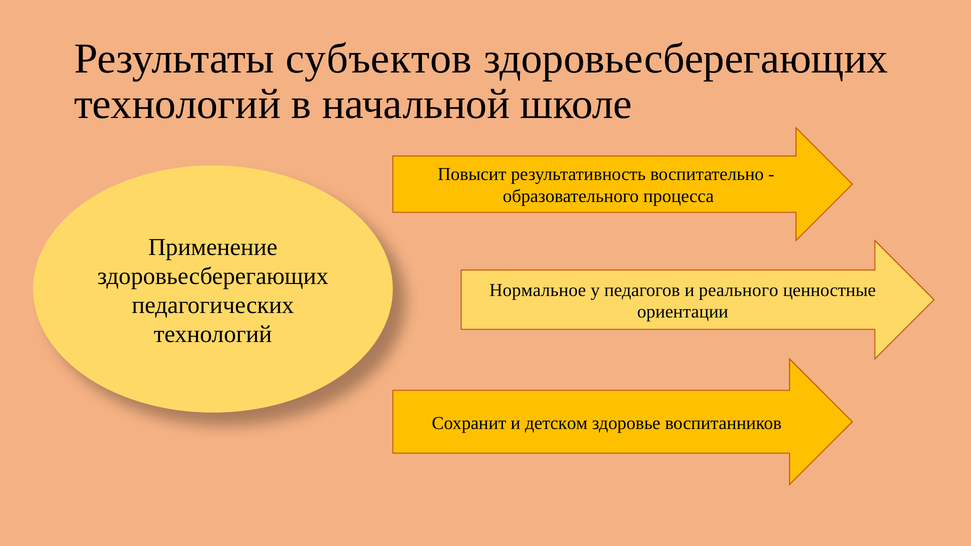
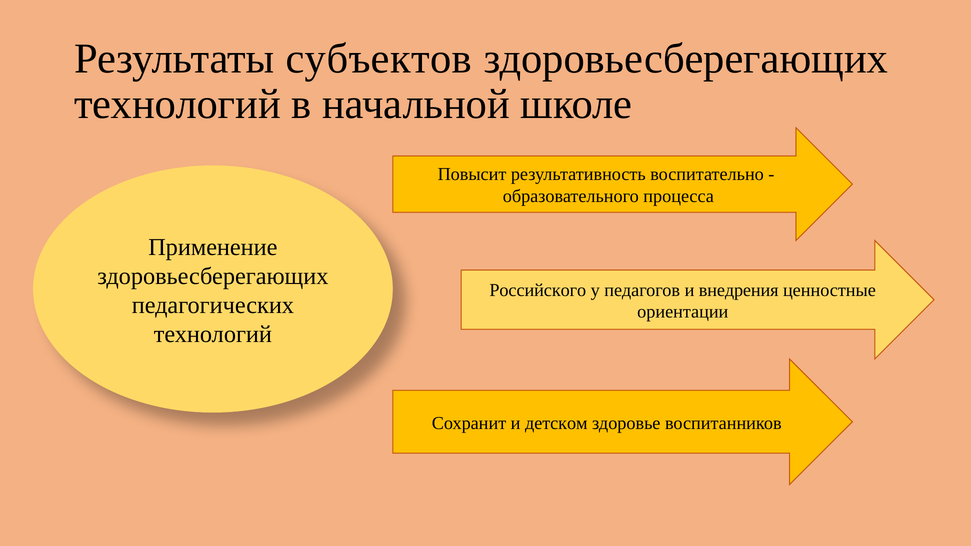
Нормальное: Нормальное -> Российского (538, 290)
реального: реального -> внедрения (739, 290)
